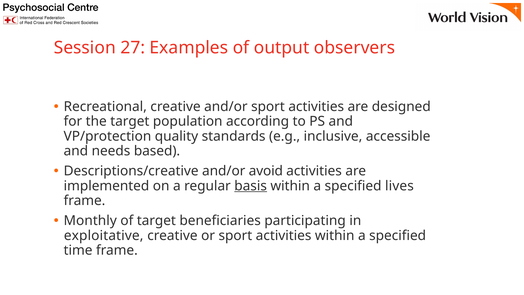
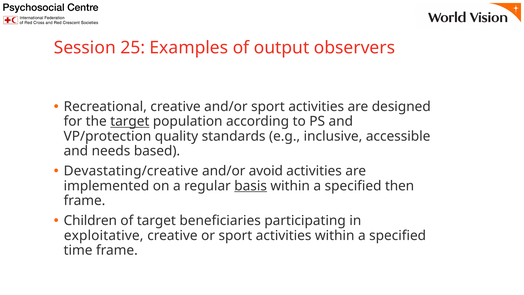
27: 27 -> 25 (133, 48)
target underline: none -> present (130, 121)
Descriptions/creative: Descriptions/creative -> Devastating/creative (131, 171)
lives: lives -> then (400, 186)
Monthly: Monthly -> Children (90, 221)
